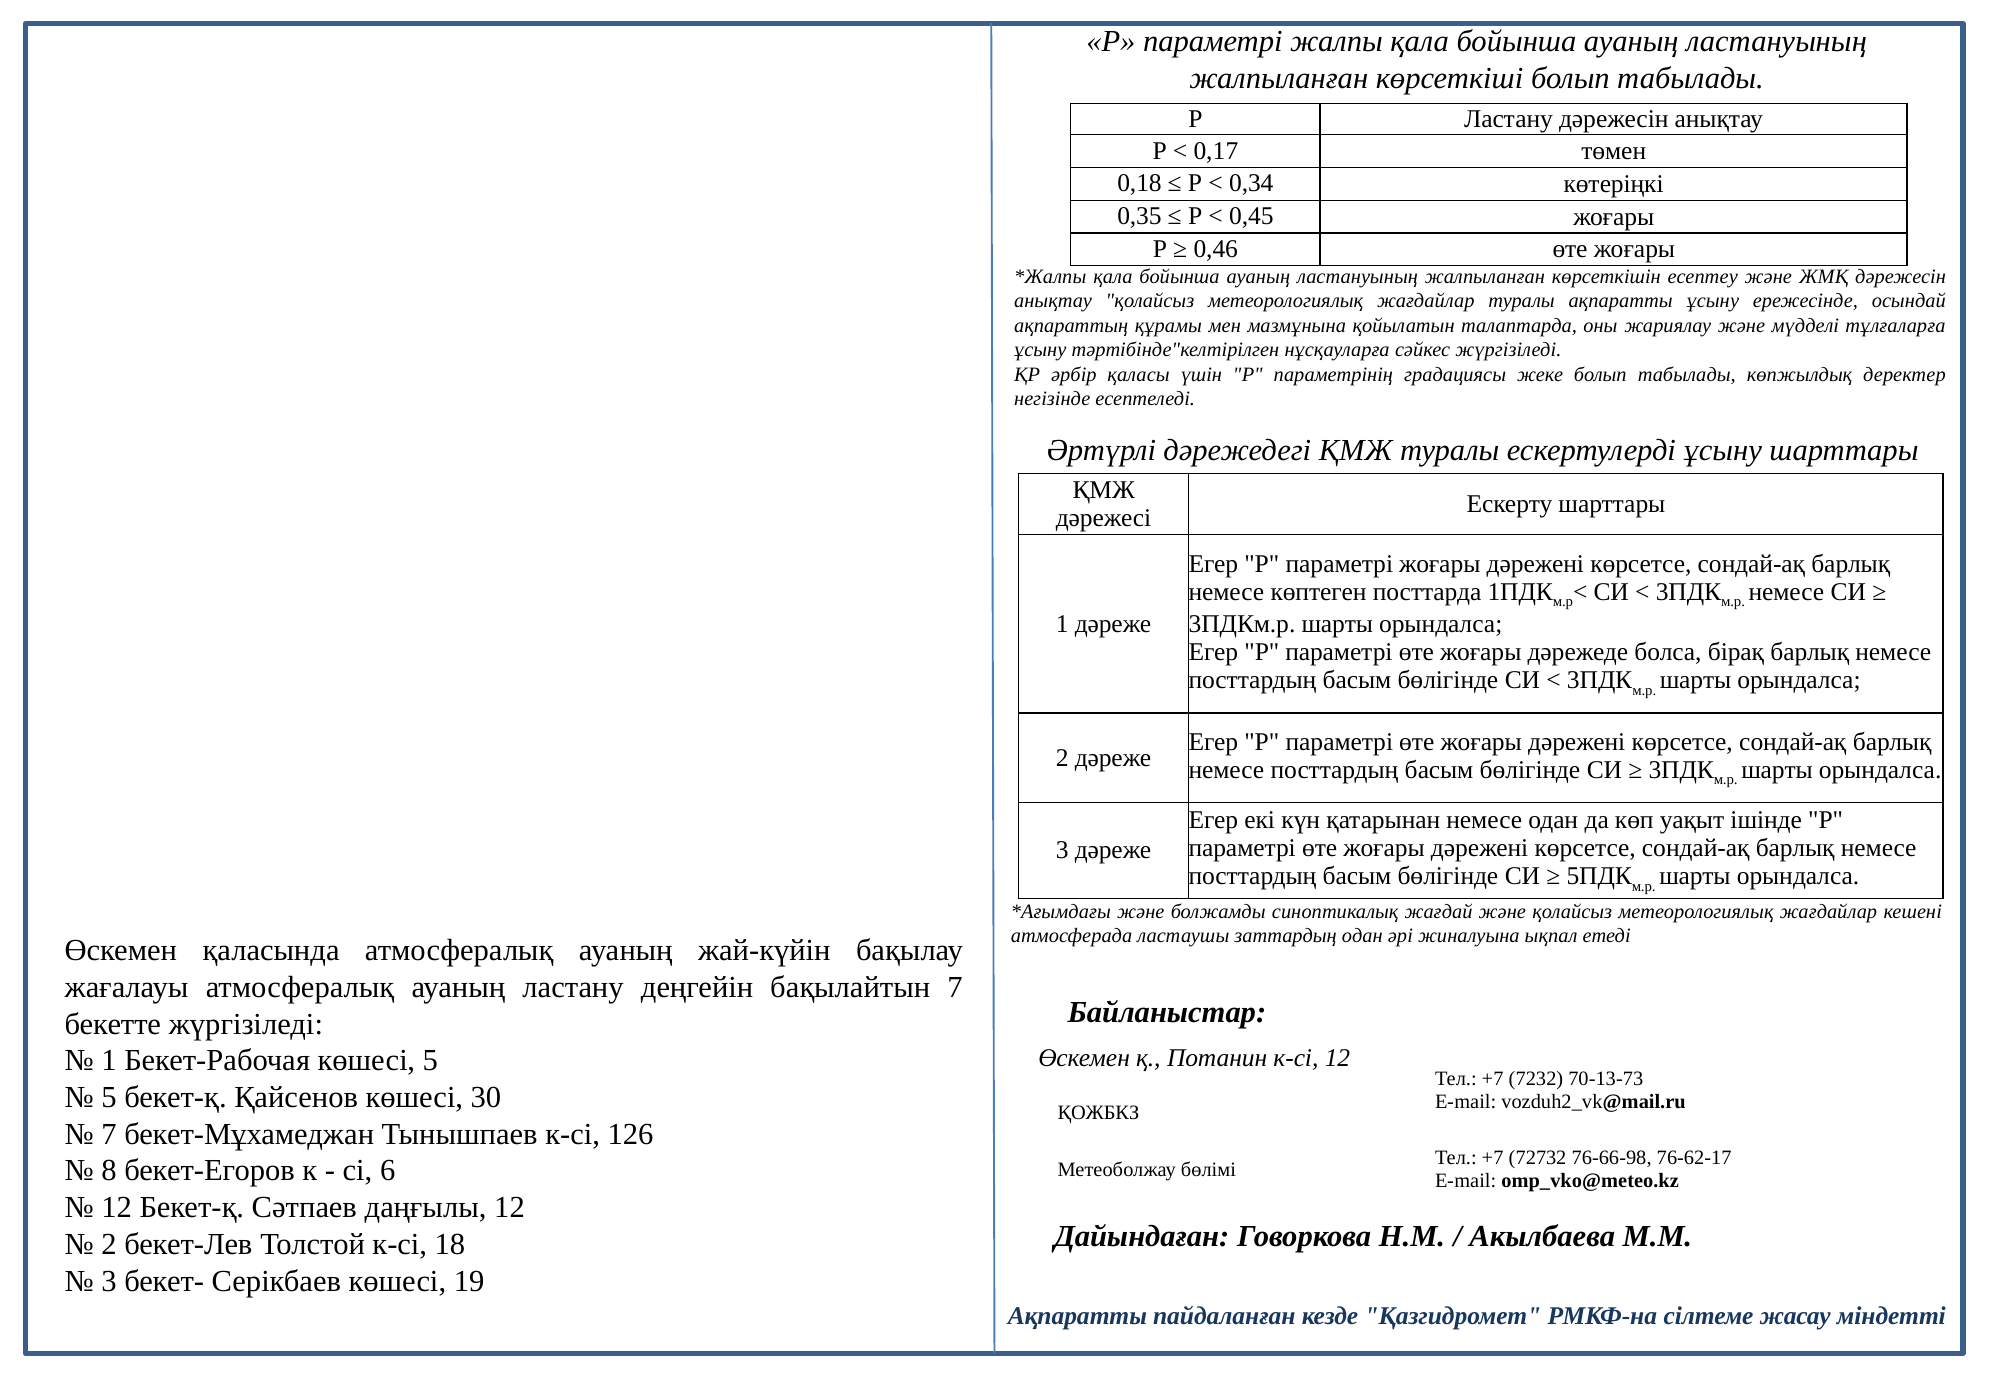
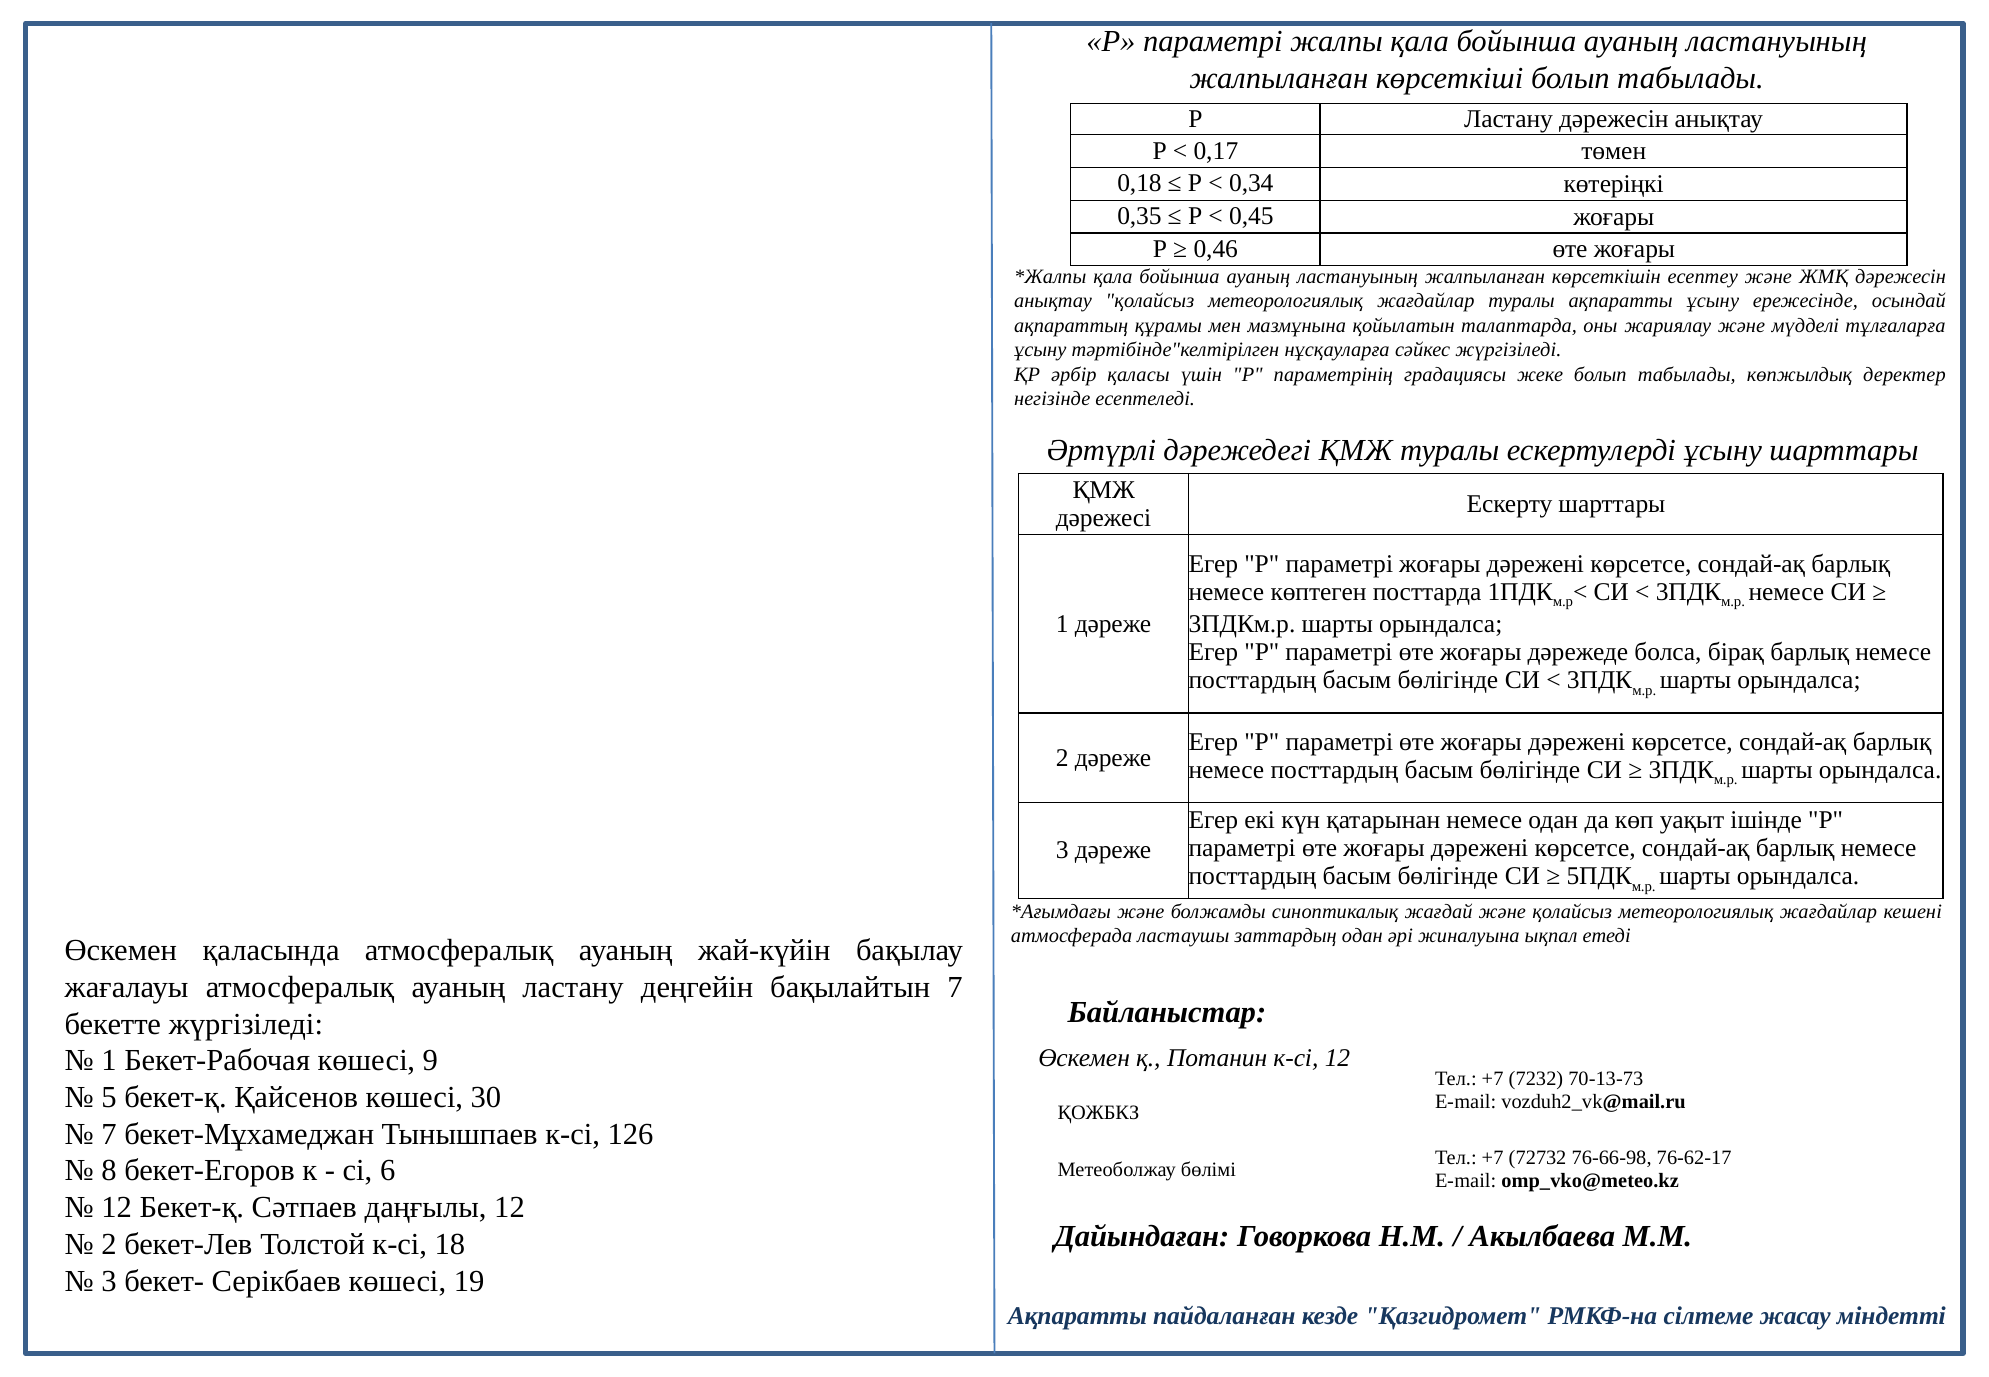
көшесі 5: 5 -> 9 (430, 1061)
